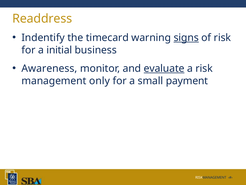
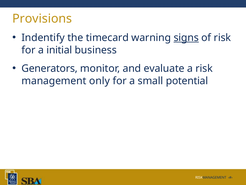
Readdress: Readdress -> Provisions (42, 18)
Awareness: Awareness -> Generators (50, 68)
evaluate underline: present -> none (164, 68)
payment: payment -> potential (187, 81)
